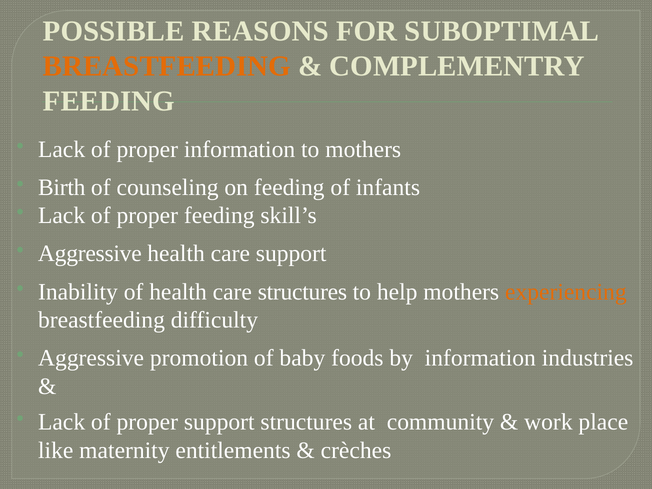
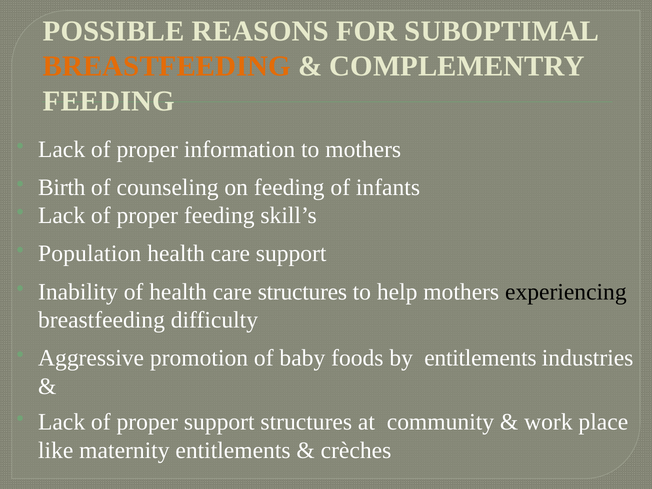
Aggressive: Aggressive -> Population (90, 254)
experiencing colour: orange -> black (566, 292)
by information: information -> entitlements (480, 358)
